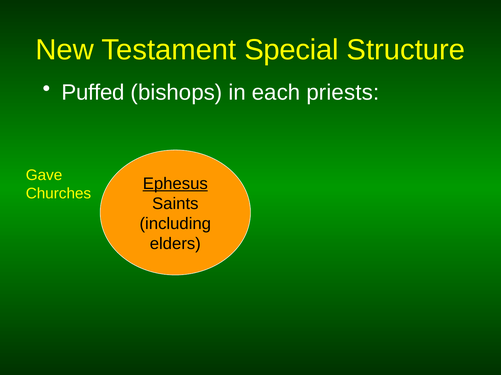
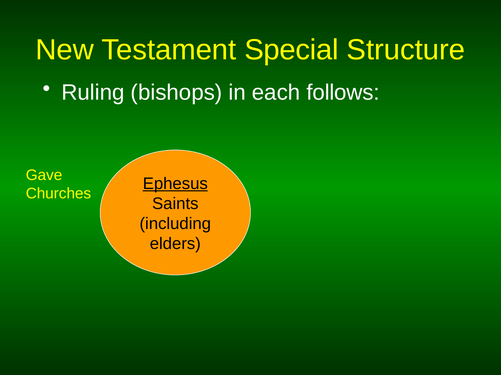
Puffed: Puffed -> Ruling (93, 93)
priests: priests -> follows (343, 93)
